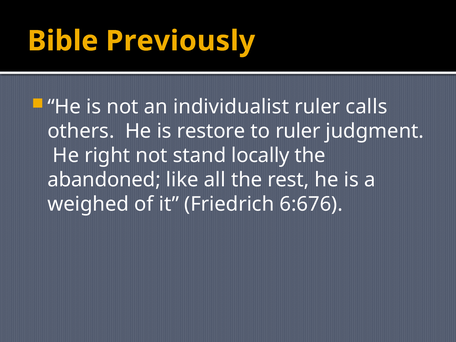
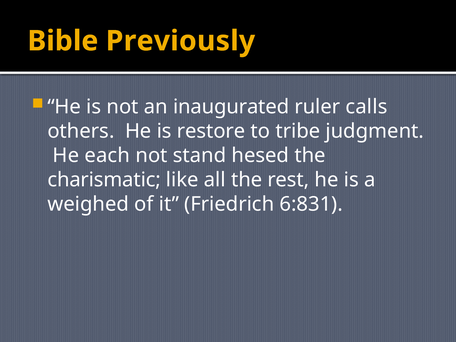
individualist: individualist -> inaugurated (231, 107)
to ruler: ruler -> tribe (298, 131)
right: right -> each (107, 155)
locally: locally -> hesed (260, 155)
abandoned: abandoned -> charismatic (104, 180)
6:676: 6:676 -> 6:831 (311, 204)
